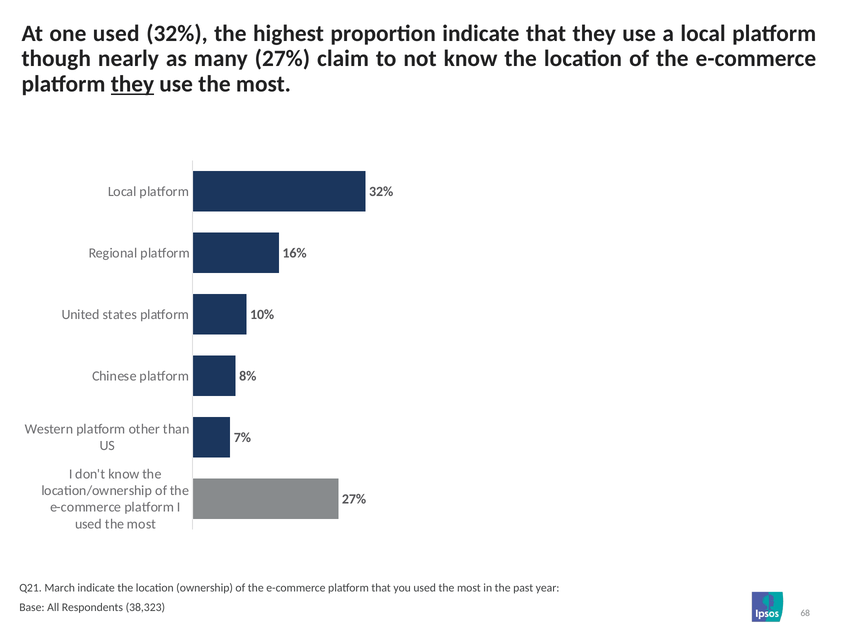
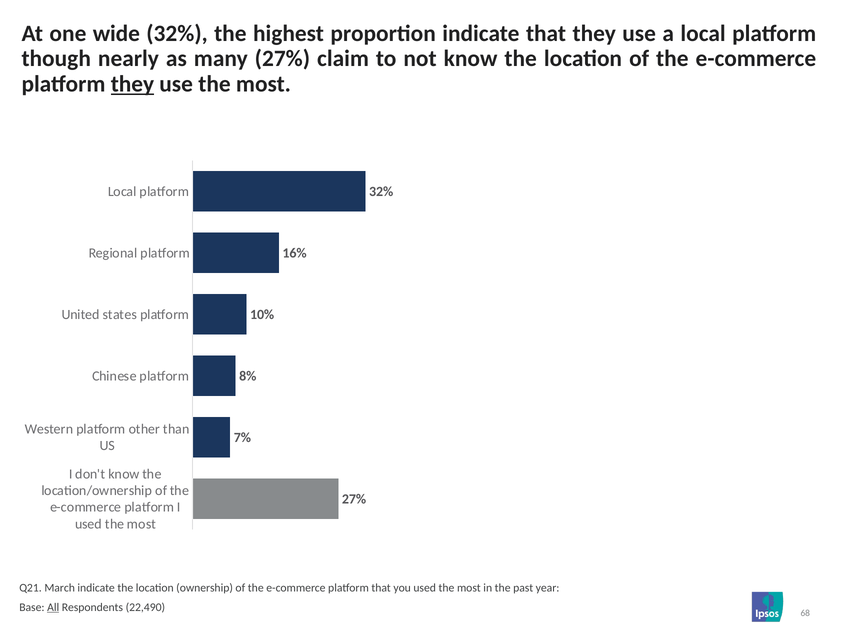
one used: used -> wide (116, 34)
All underline: none -> present (53, 607)
38,323: 38,323 -> 22,490 (145, 607)
